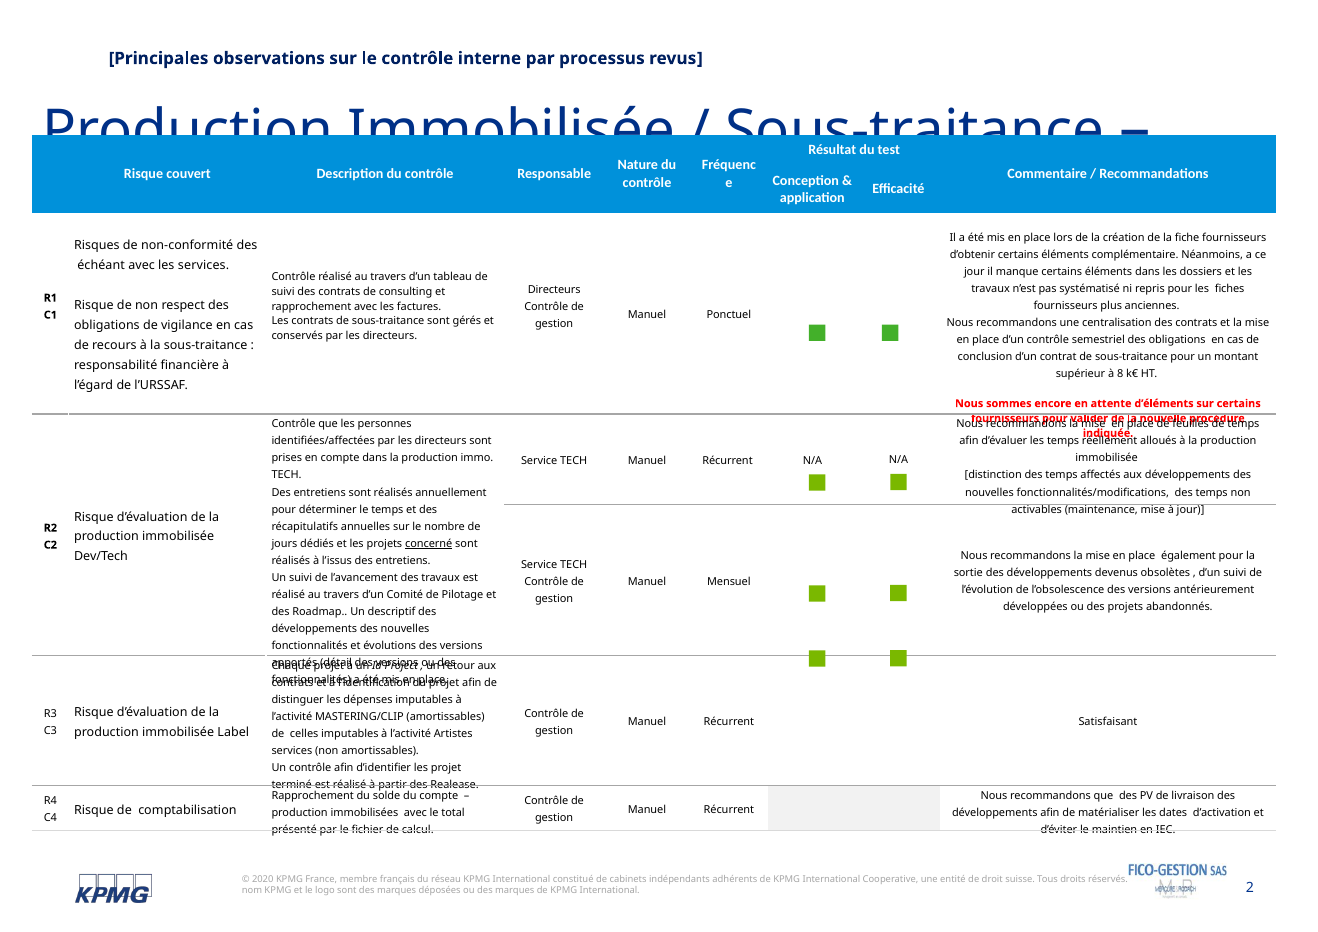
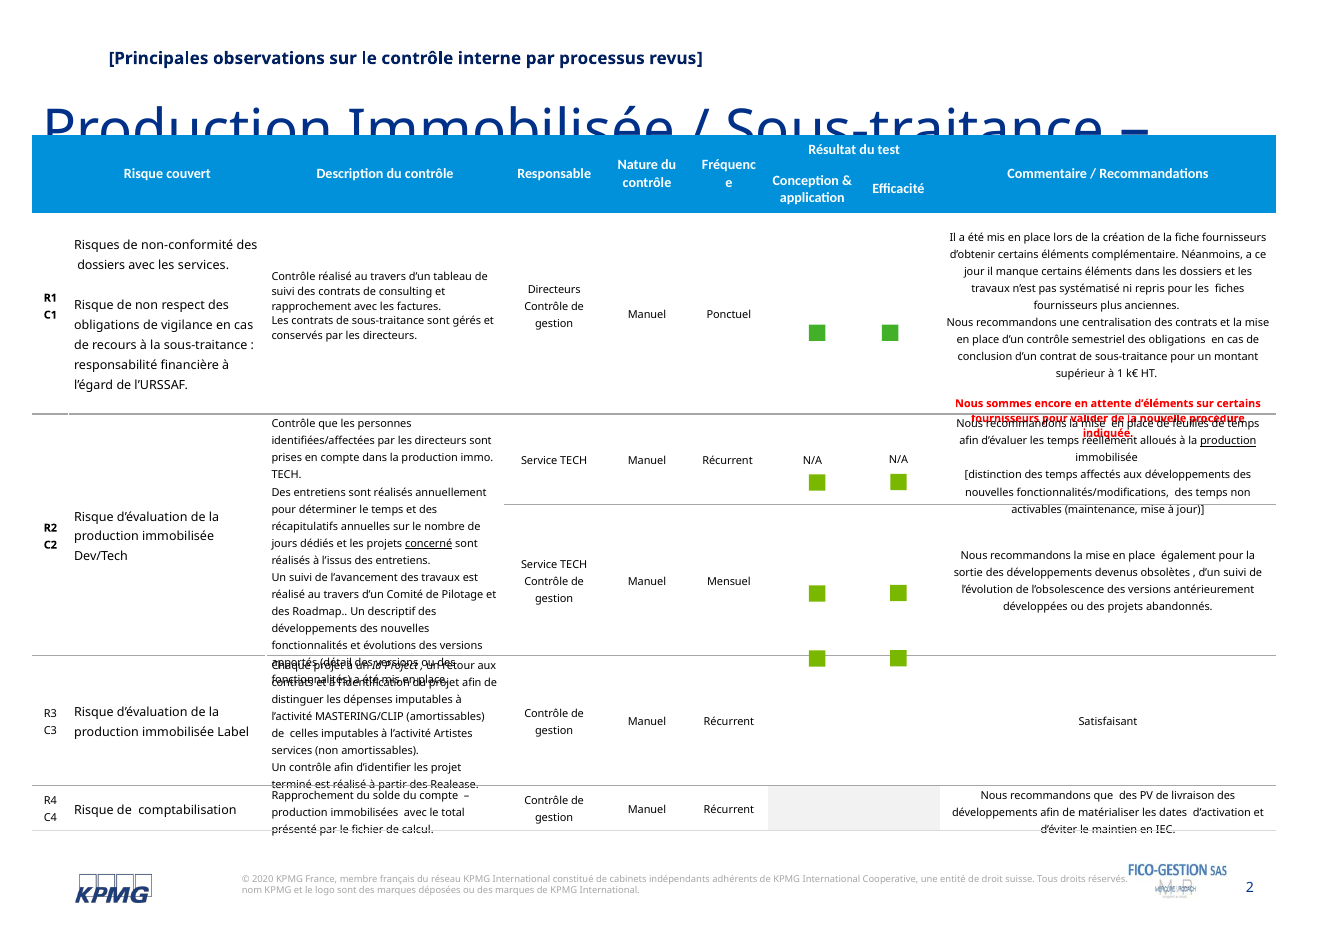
échéant: échéant -> dossiers (101, 266)
8: 8 -> 1 (1120, 374)
production underline: none -> present (1228, 441)
